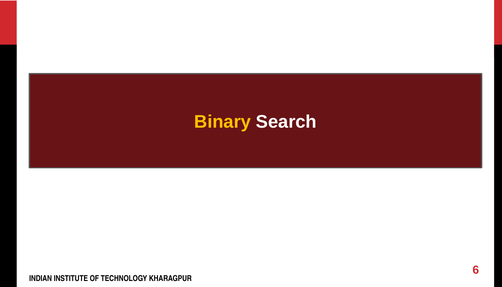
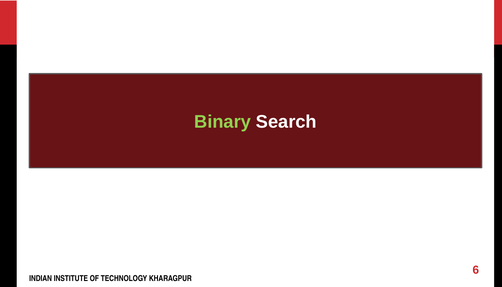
Binary colour: yellow -> light green (223, 122)
